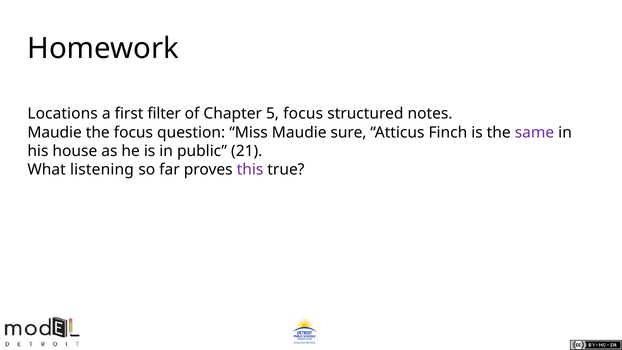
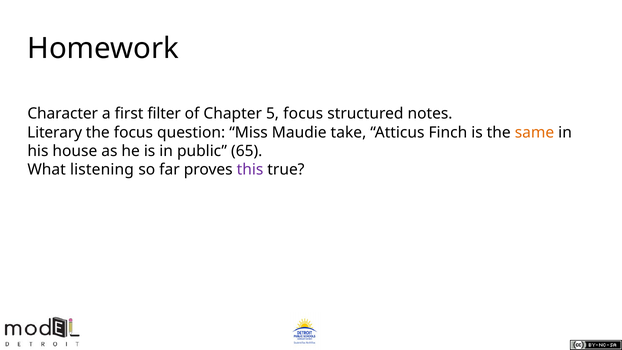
Locations: Locations -> Character (63, 114)
Maudie: Maudie -> Literary (55, 132)
sure: sure -> take (348, 132)
same colour: purple -> orange (535, 132)
21: 21 -> 65 (247, 151)
